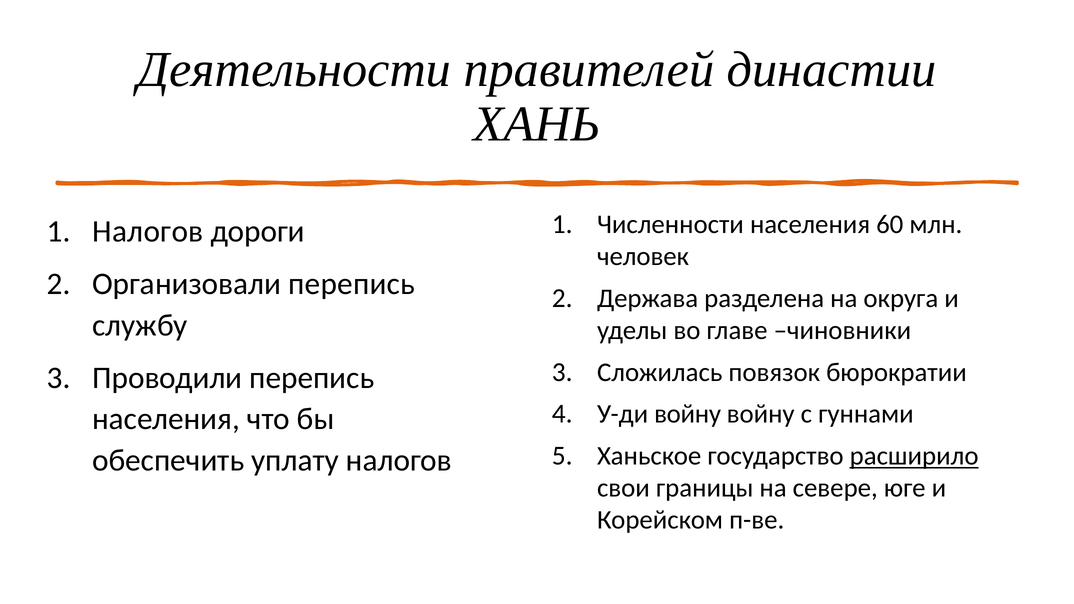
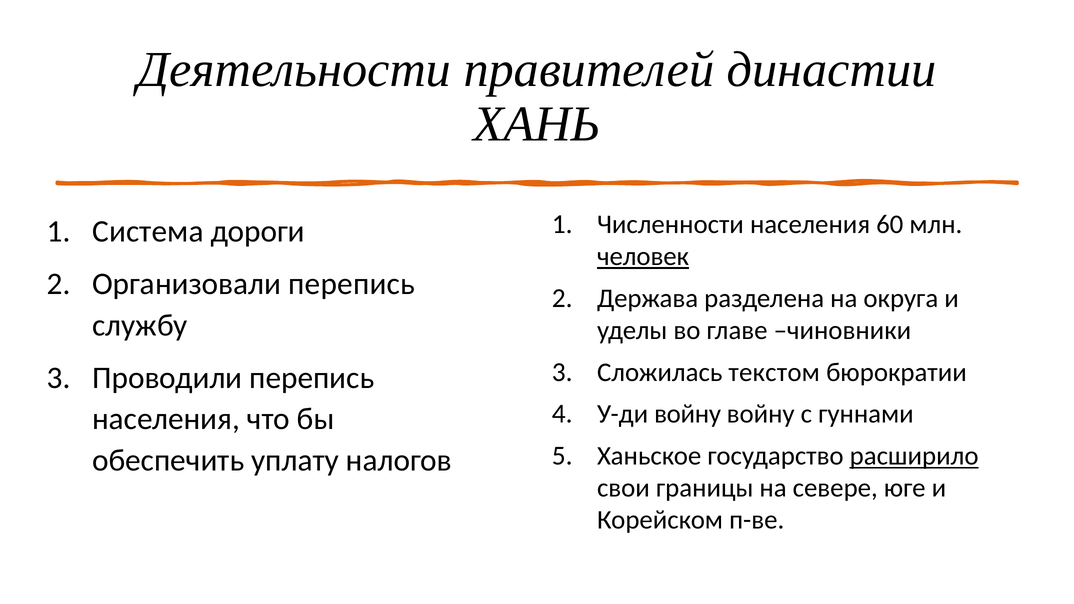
Налогов: Налогов -> Система (148, 232)
человек underline: none -> present (643, 257)
повязок: повязок -> текстом (774, 372)
